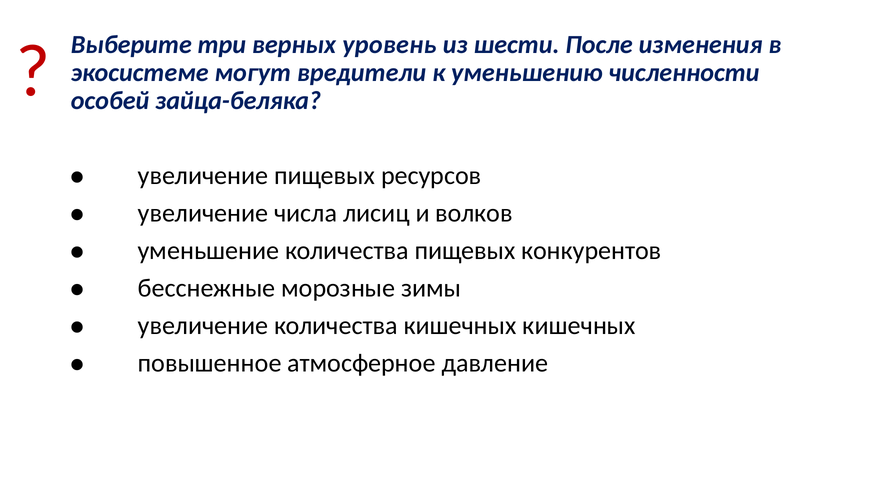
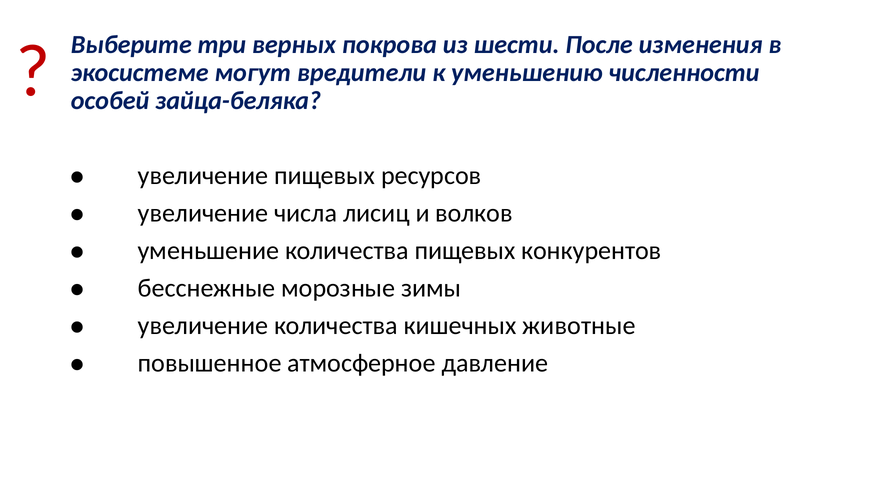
уровень: уровень -> покрова (389, 44)
кишечных кишечных: кишечных -> животные (579, 326)
